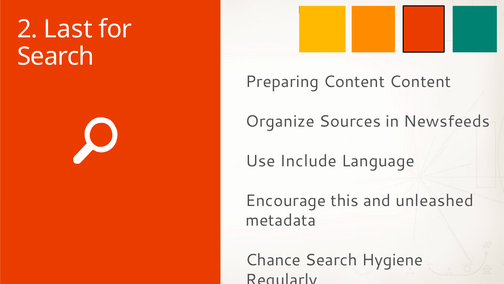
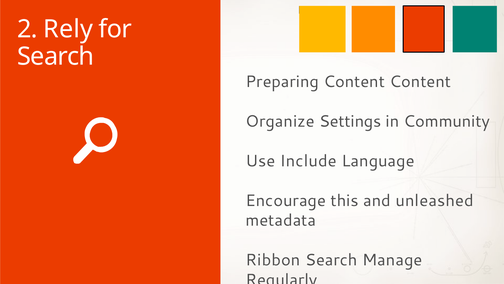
Last: Last -> Rely (68, 29)
Sources: Sources -> Settings (350, 121)
Newsfeeds: Newsfeeds -> Community (447, 121)
Chance: Chance -> Ribbon (273, 260)
Hygiene: Hygiene -> Manage (392, 260)
